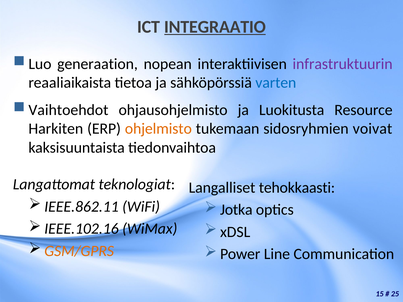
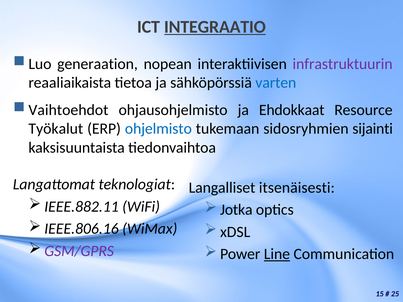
Luokitusta: Luokitusta -> Ehdokkaat (292, 110)
Harkiten: Harkiten -> Työkalut (56, 129)
ohjelmisto colour: orange -> blue (158, 129)
voivat: voivat -> sijainti (373, 129)
tehokkaasti: tehokkaasti -> itsenäisesti (297, 188)
IEEE.862.11: IEEE.862.11 -> IEEE.882.11 (81, 207)
IEEE.102.16: IEEE.102.16 -> IEEE.806.16 (81, 229)
GSM/GPRS colour: orange -> purple (79, 251)
Line underline: none -> present (277, 254)
